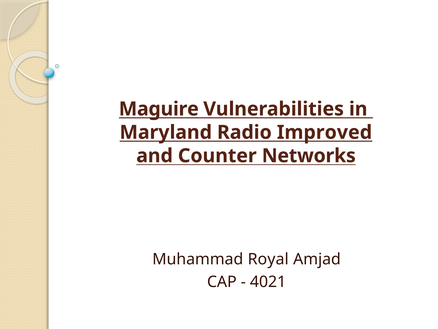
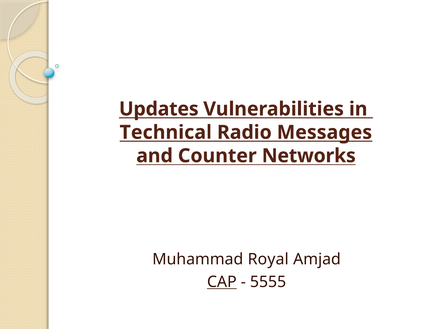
Maguire: Maguire -> Updates (159, 109)
Maryland: Maryland -> Technical (166, 132)
Improved: Improved -> Messages (324, 132)
CAP underline: none -> present (222, 281)
4021: 4021 -> 5555 (268, 281)
